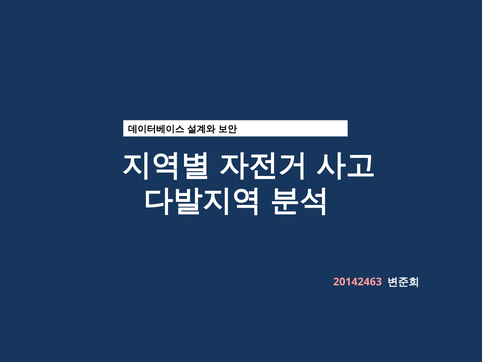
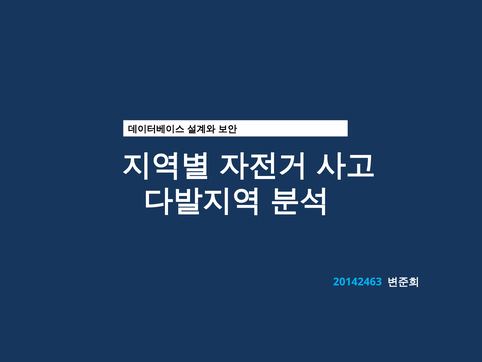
20142463 colour: pink -> light blue (358, 281)
